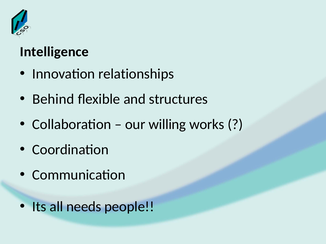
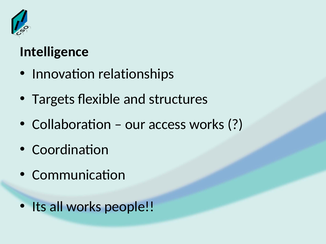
Behind: Behind -> Targets (53, 99)
willing: willing -> access (167, 125)
all needs: needs -> works (84, 207)
